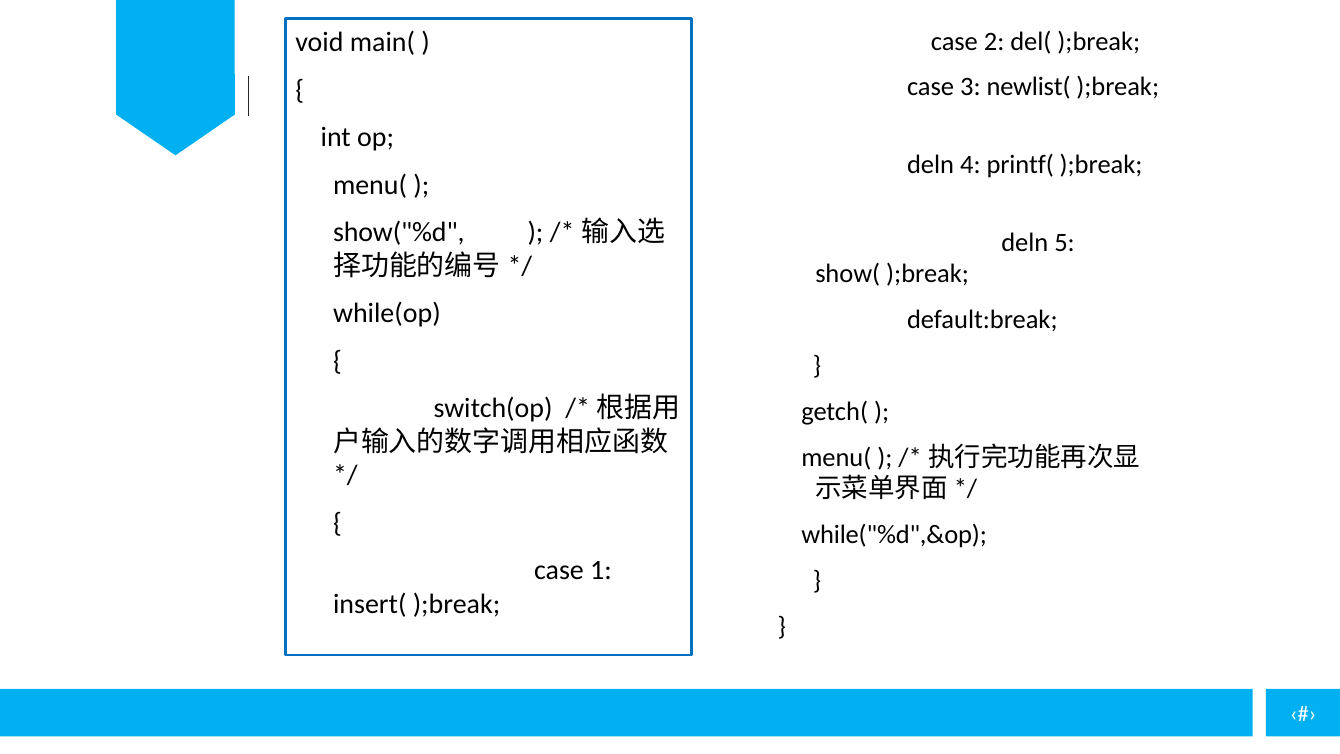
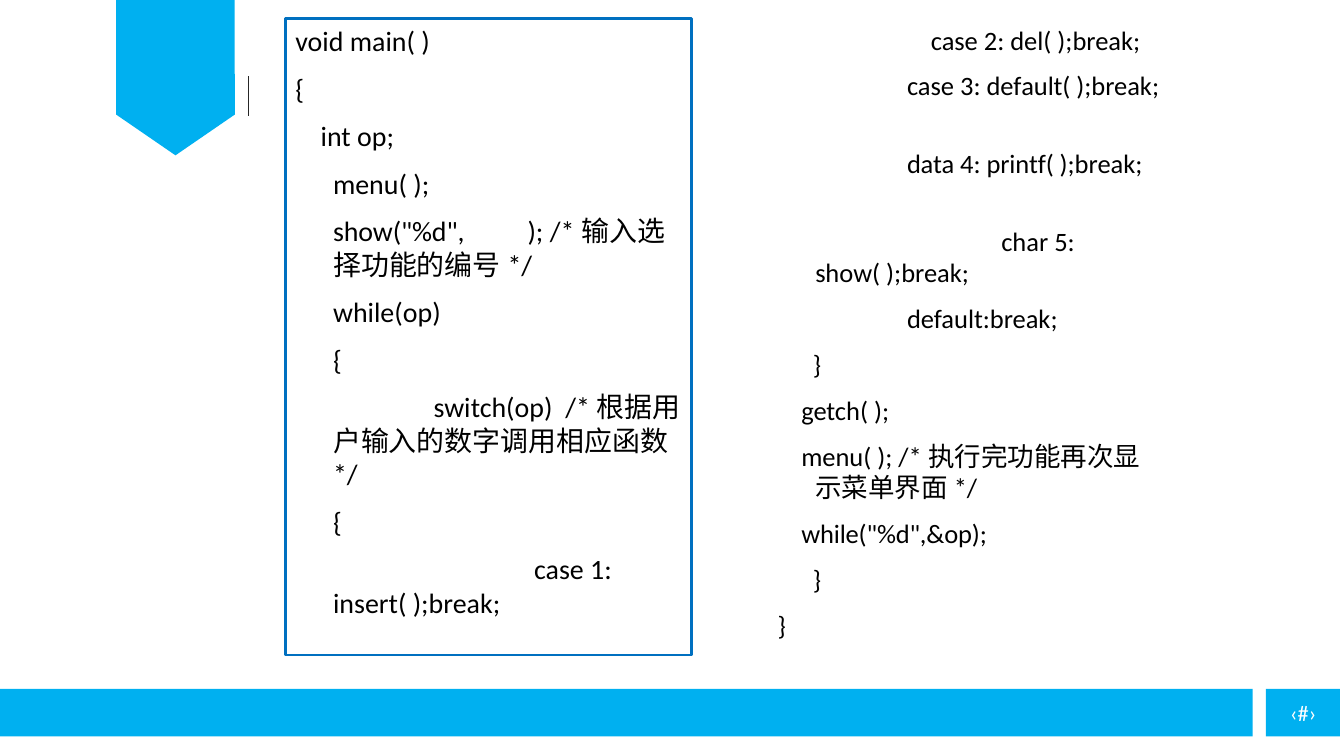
newlist(: newlist( -> default( (1029, 87)
deln: deln -> data (931, 165)
deln: deln -> char (1025, 242)
